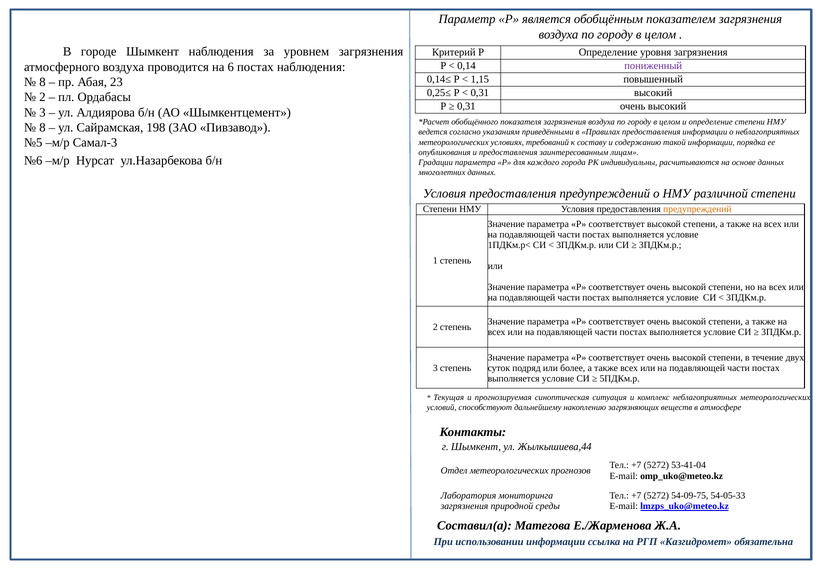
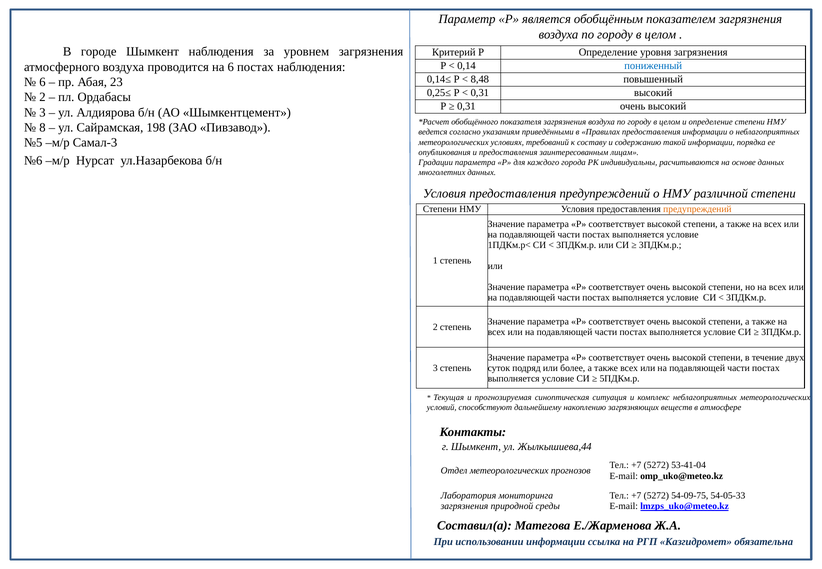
пониженный colour: purple -> blue (653, 66)
1,15: 1,15 -> 8,48 (480, 79)
8: 8 -> 6 (42, 82)
